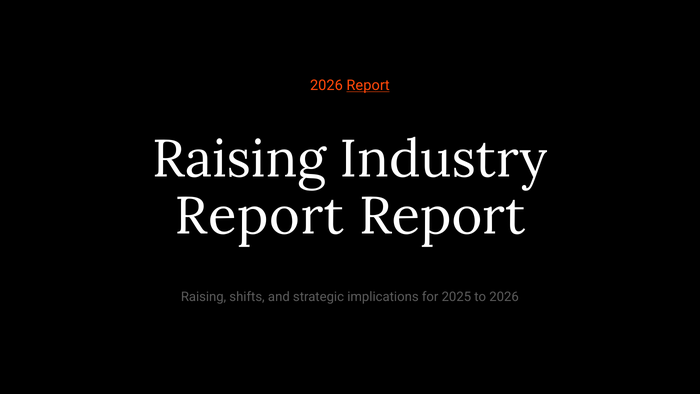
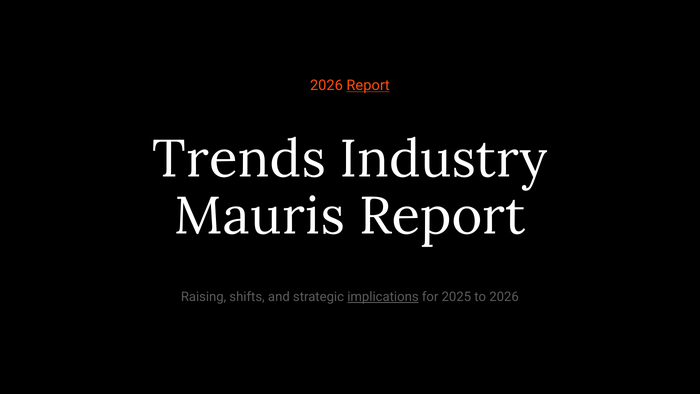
Raising: Raising -> Trends (239, 159)
Report: Report -> Mauris (260, 216)
implications underline: none -> present (383, 297)
